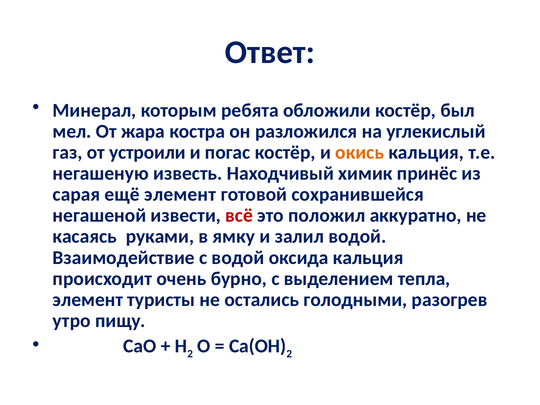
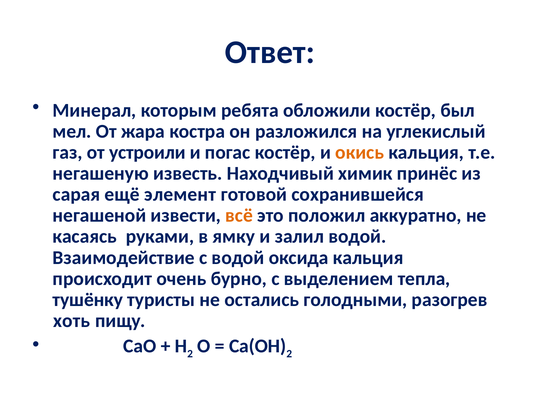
всё colour: red -> orange (239, 215)
элемент: элемент -> тушёнку (88, 300)
утро: утро -> хоть (72, 321)
